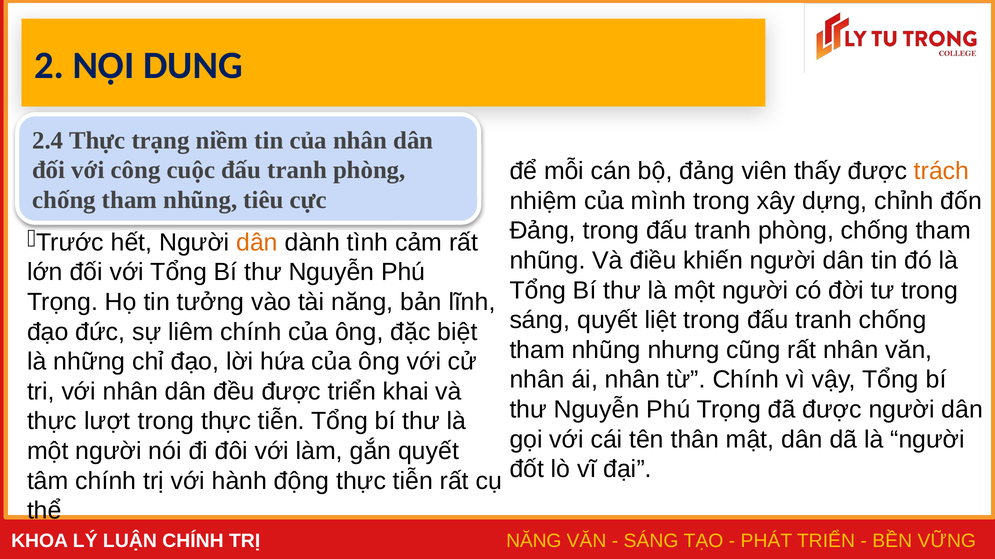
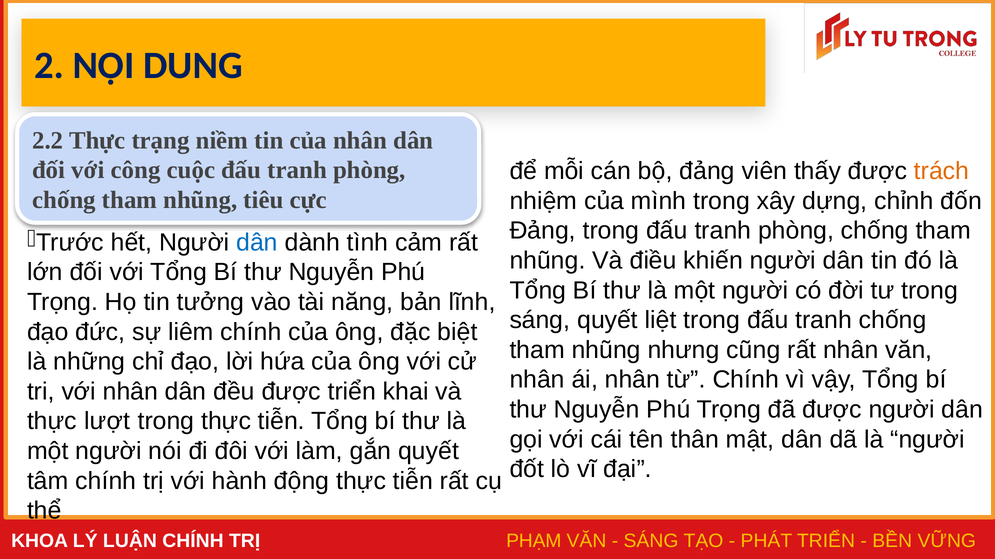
2.4: 2.4 -> 2.2 (48, 141)
dân colour: orange -> blue (257, 243)
TRỊ NĂNG: NĂNG -> PHẠM (534, 541)
